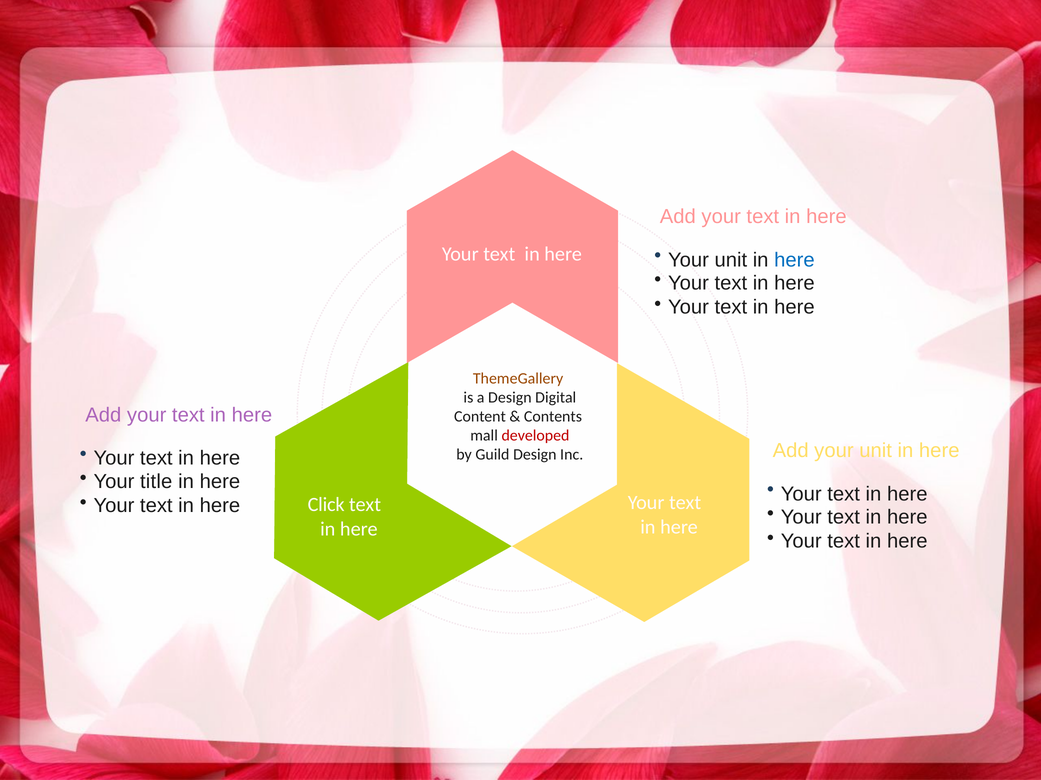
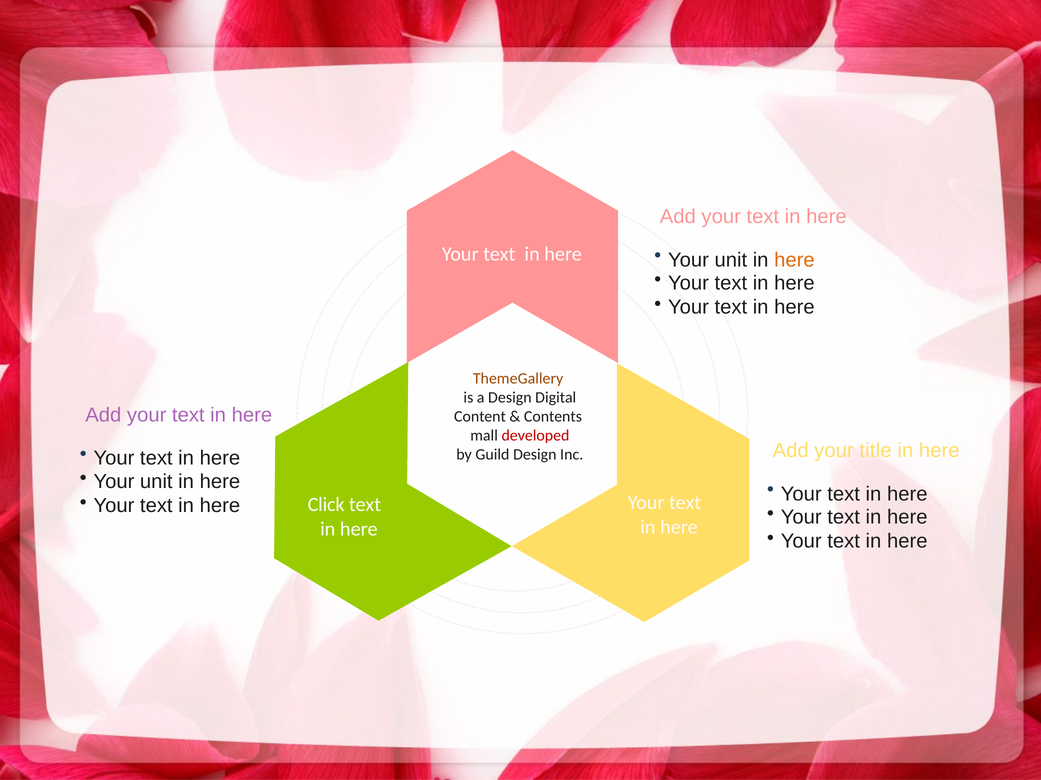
here colour: blue -> orange (794, 260)
Add your unit: unit -> title (875, 451)
title: title -> unit (156, 482)
